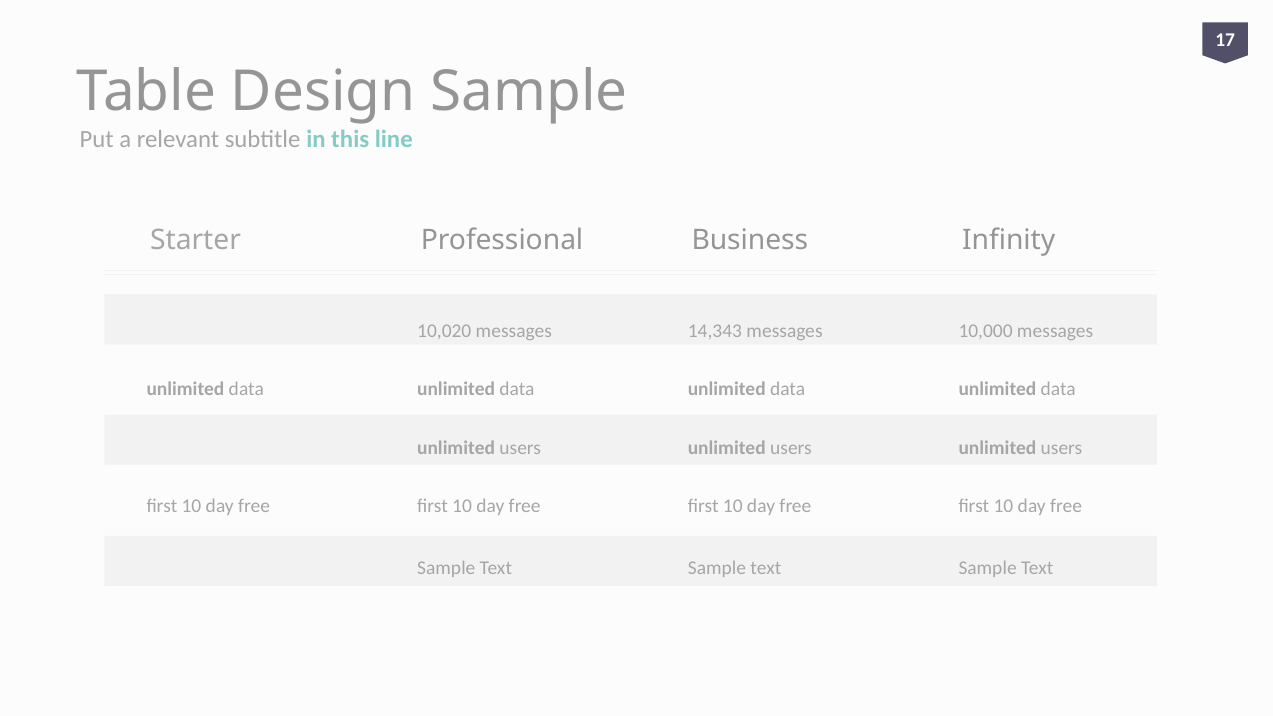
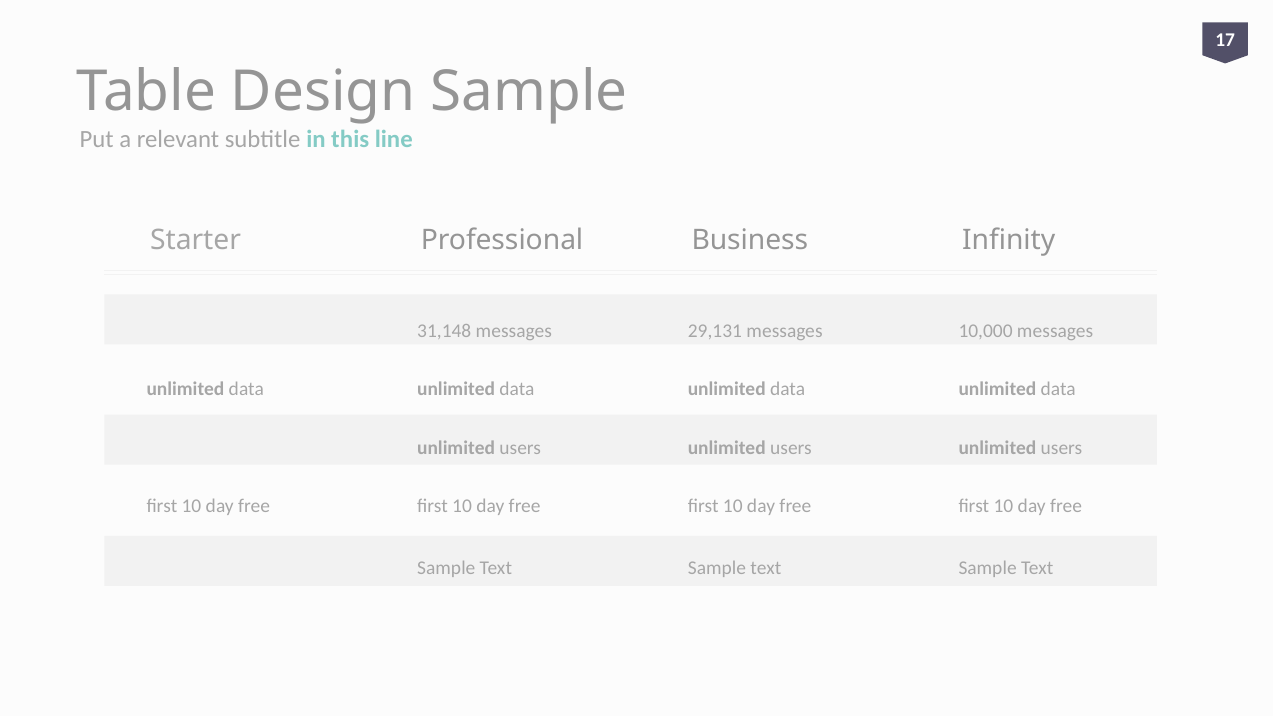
10,020: 10,020 -> 31,148 (444, 331)
14,343: 14,343 -> 29,131 (715, 331)
